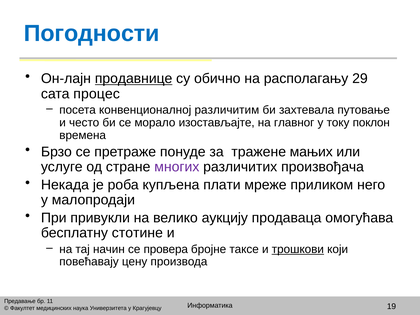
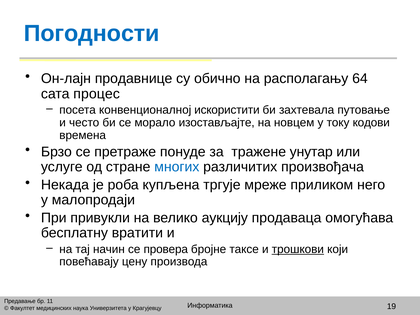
продавнице underline: present -> none (134, 79)
29: 29 -> 64 (360, 79)
различитим: различитим -> искористити (227, 110)
главног: главног -> новцем (294, 123)
поклон: поклон -> кодови (371, 123)
мањих: мањих -> унутар (311, 152)
многих colour: purple -> blue (177, 167)
плати: плати -> тргује (222, 185)
стотине: стотине -> вратити (137, 233)
